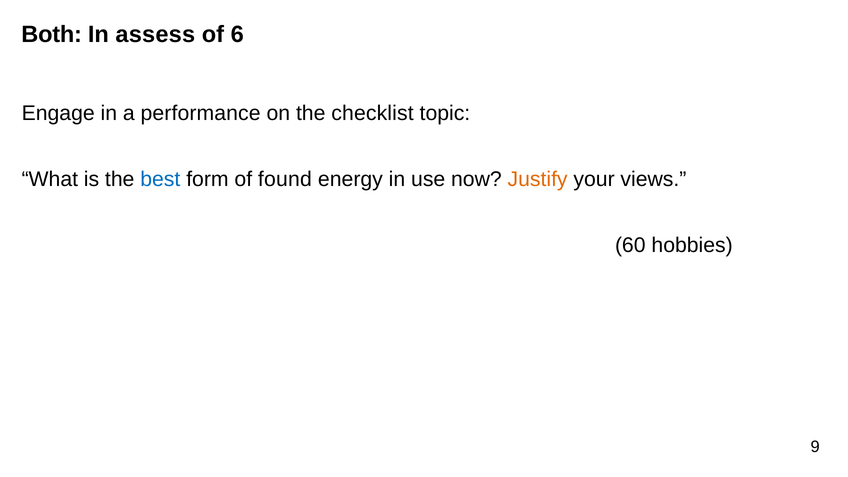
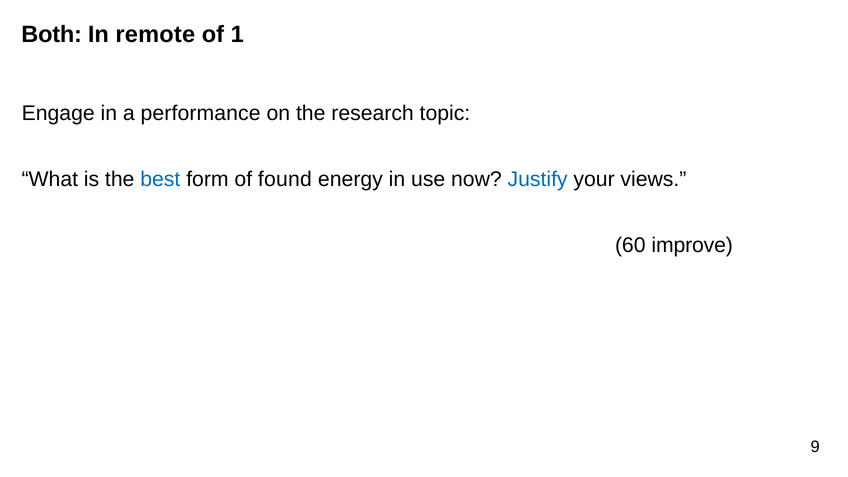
assess: assess -> remote (155, 34)
6: 6 -> 1 (237, 34)
checklist: checklist -> research (373, 113)
Justify colour: orange -> blue (538, 179)
hobbies: hobbies -> improve (692, 245)
